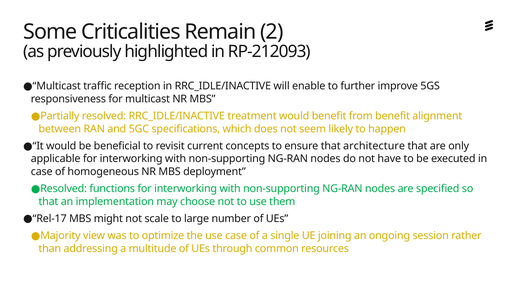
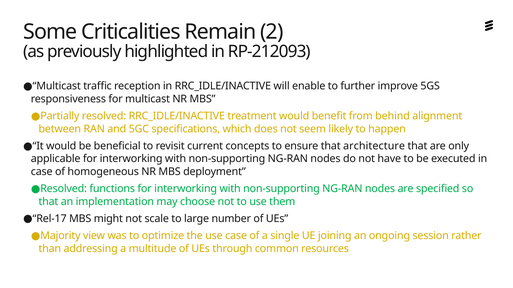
from benefit: benefit -> behind (393, 116)
